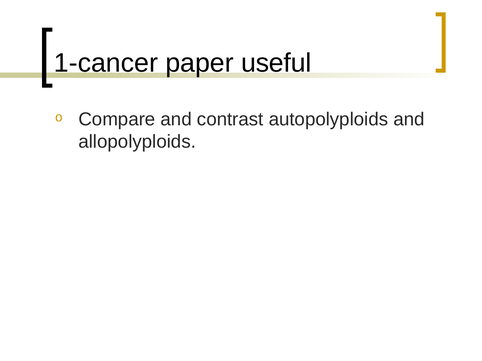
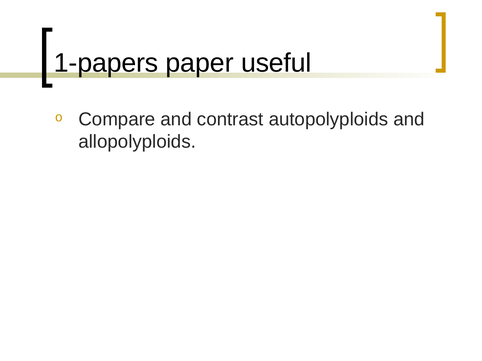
1-cancer: 1-cancer -> 1-papers (106, 63)
